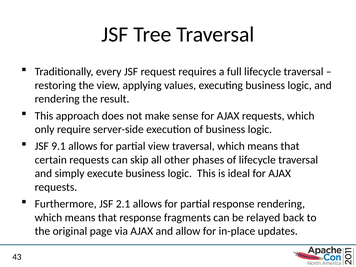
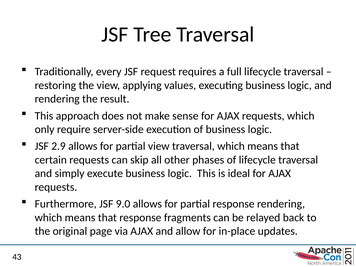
9.1: 9.1 -> 2.9 (59, 146)
2.1: 2.1 -> 9.0 (123, 204)
